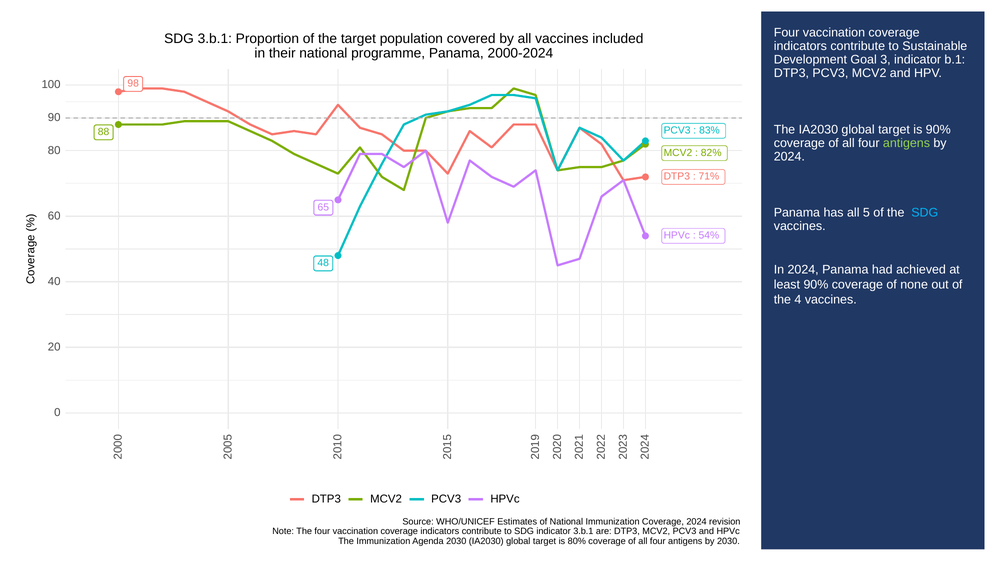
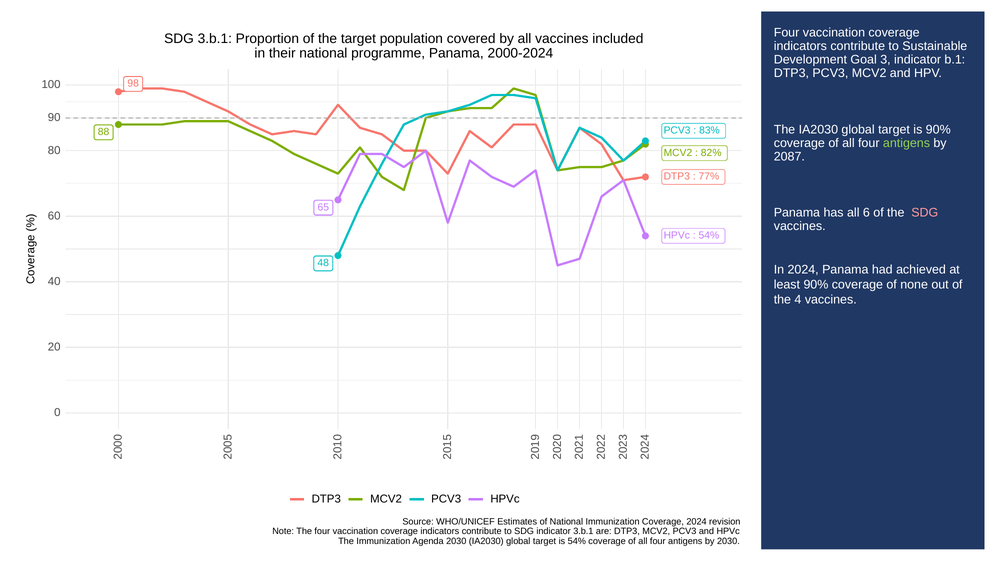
2024: 2024 -> 2087 (789, 156)
71%: 71% -> 77% (709, 176)
all 5: 5 -> 6 (866, 213)
SDG colour: light blue -> pink (925, 213)
is 80%: 80% -> 54% (577, 541)
